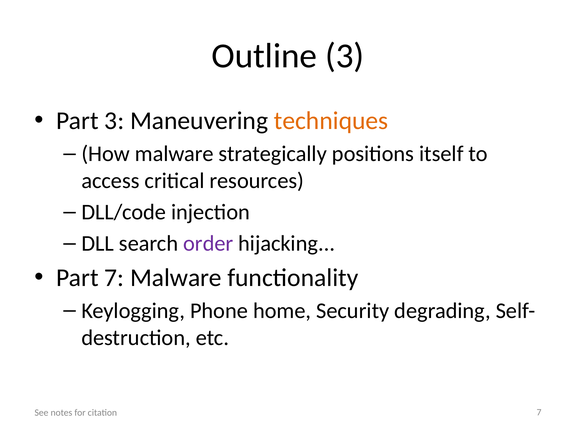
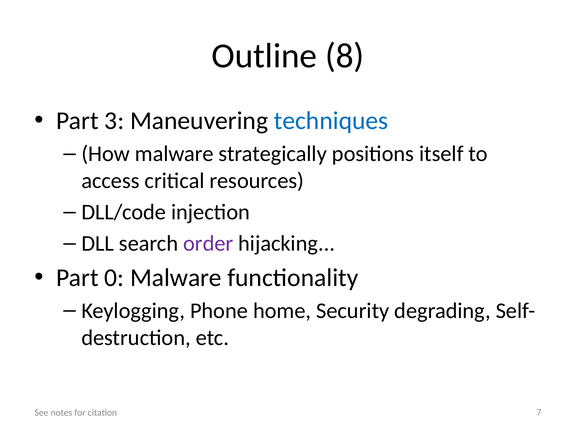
Outline 3: 3 -> 8 (345, 56)
techniques colour: orange -> blue (331, 121)
Part 7: 7 -> 0 (114, 278)
